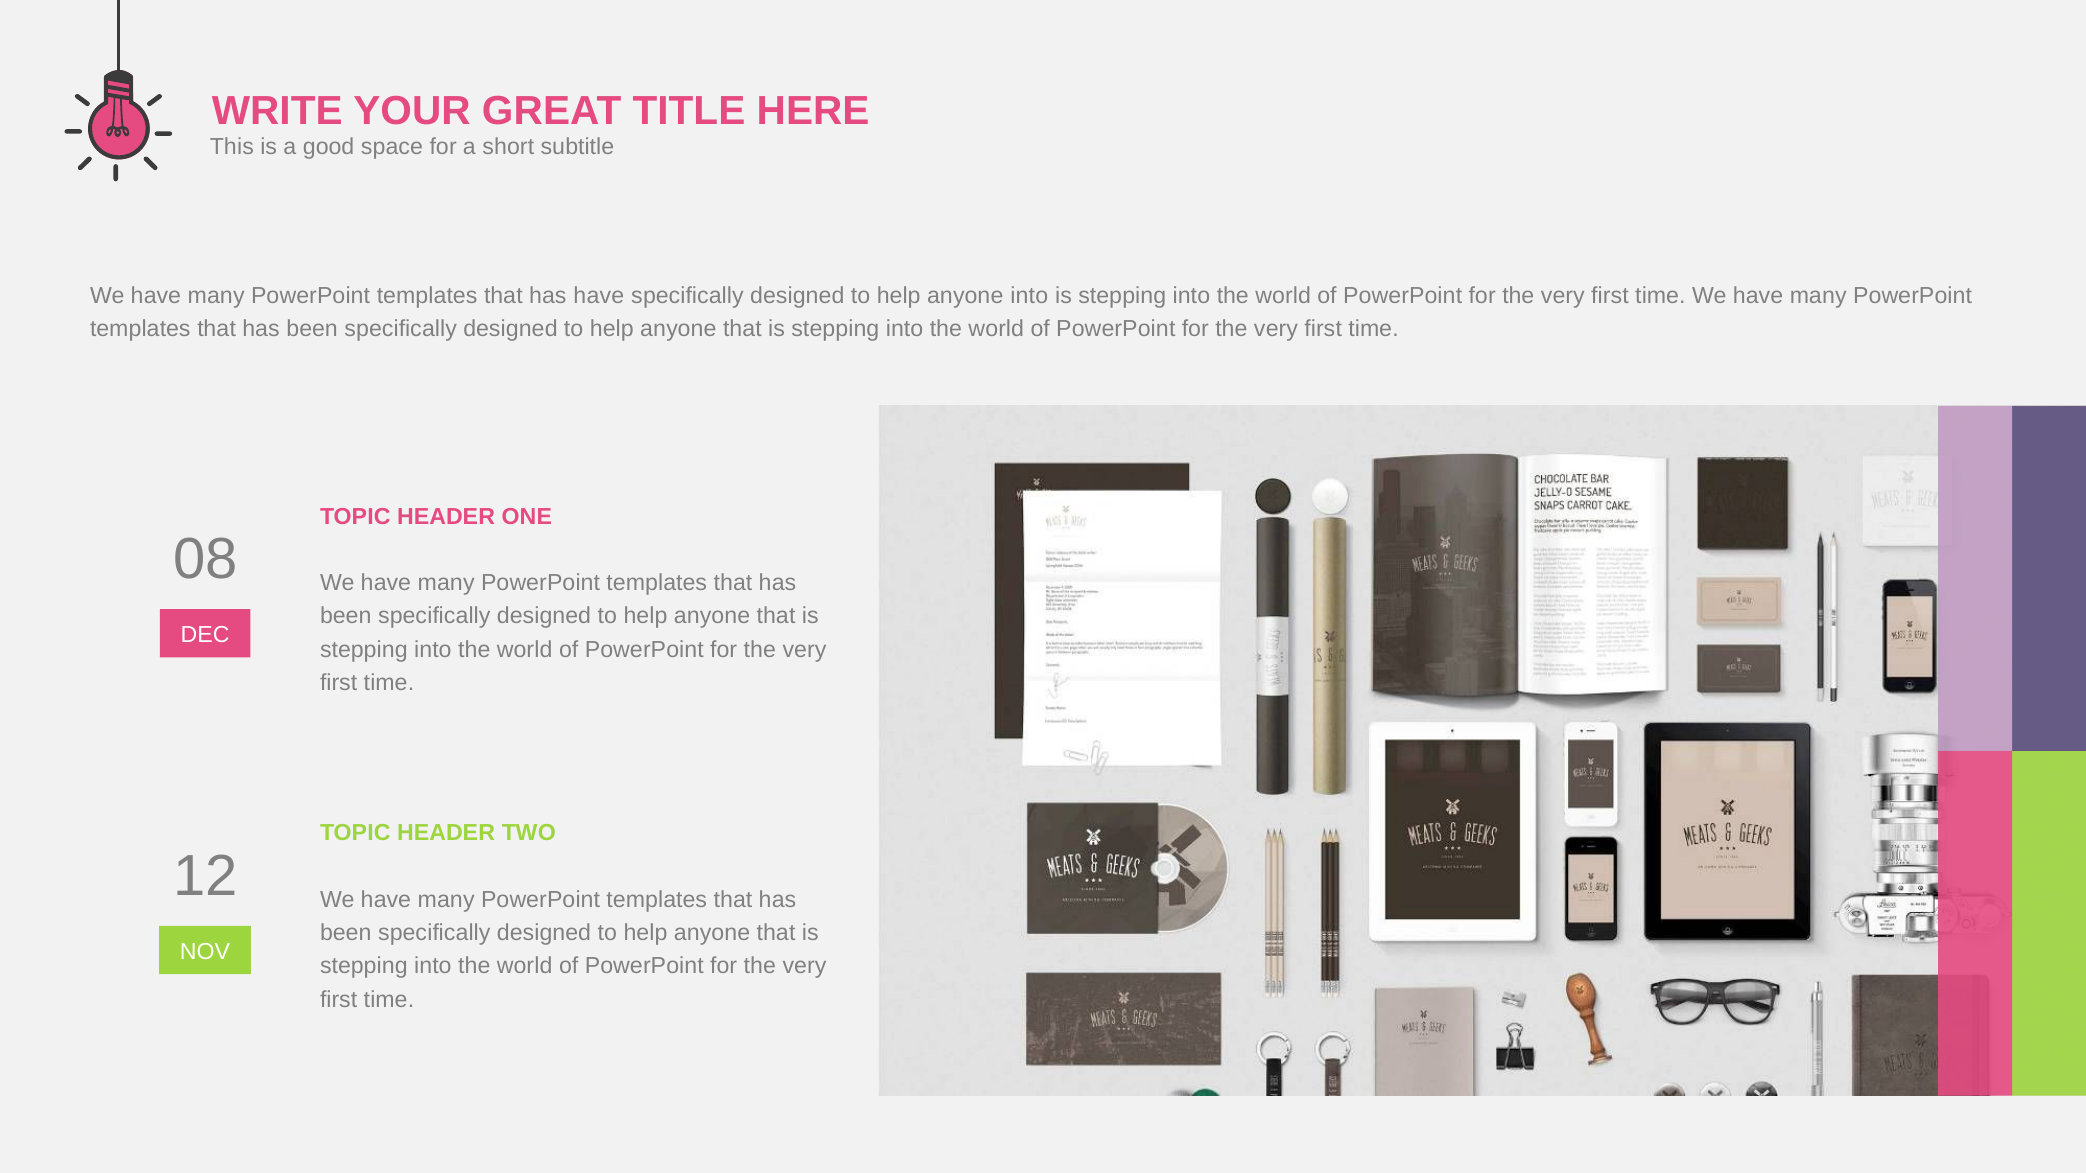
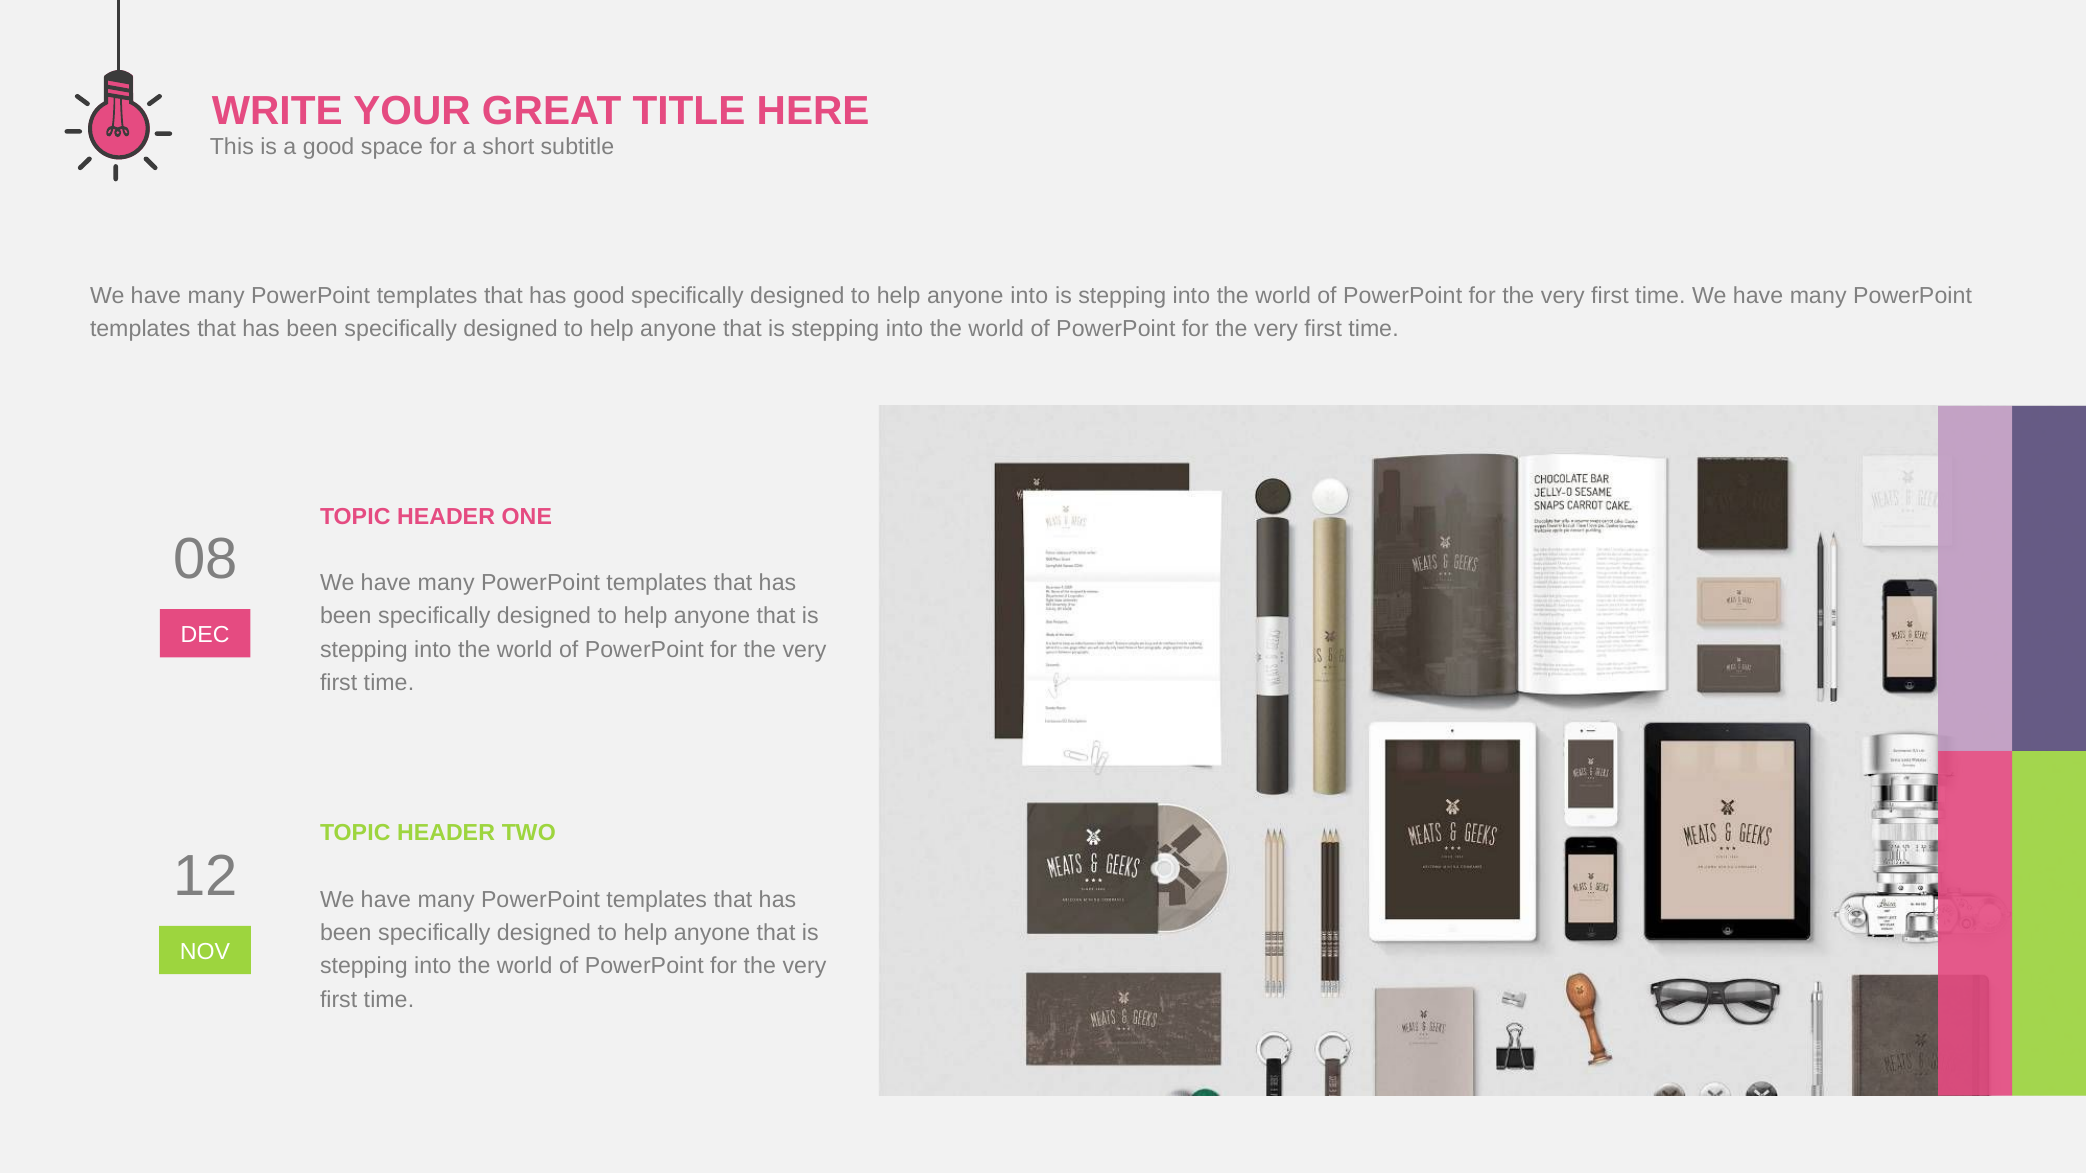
has have: have -> good (599, 296)
